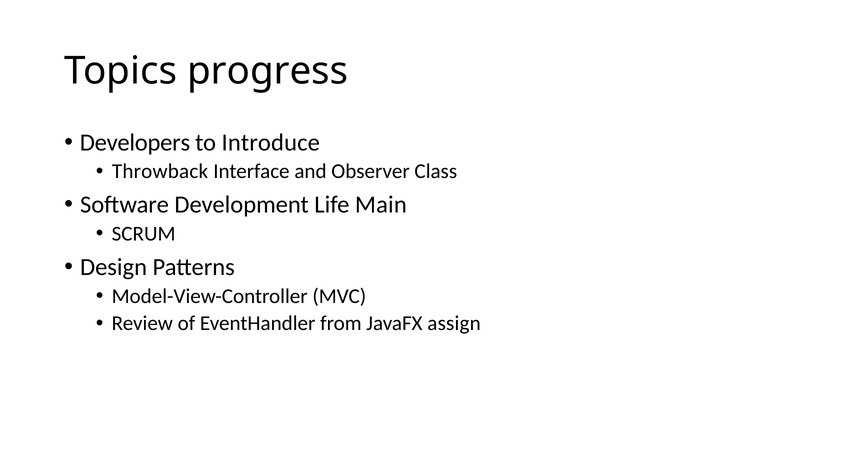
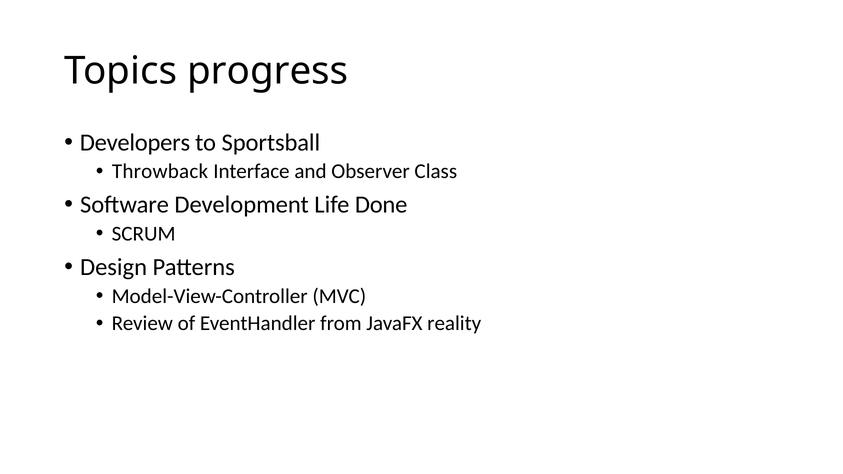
Introduce: Introduce -> Sportsball (271, 142)
Main: Main -> Done (381, 205)
assign: assign -> reality (454, 324)
